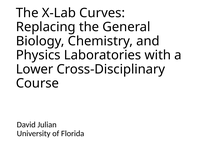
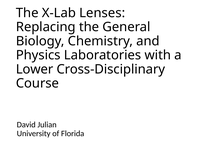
Curves: Curves -> Lenses (102, 13)
